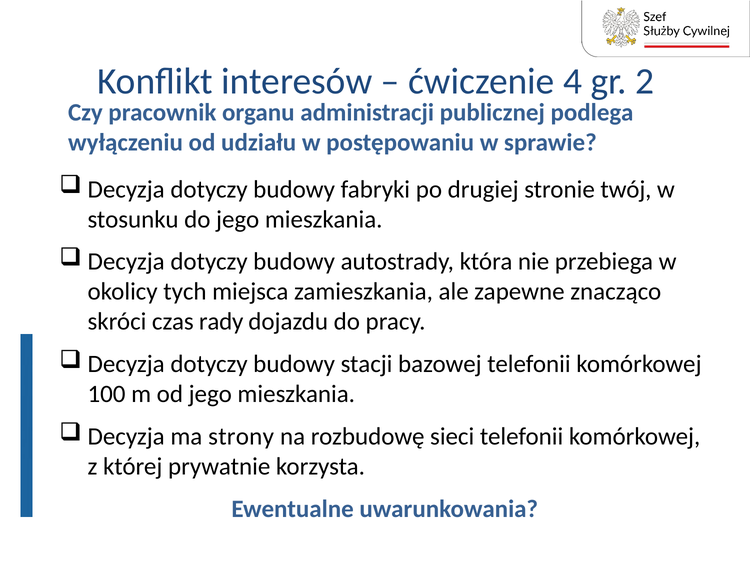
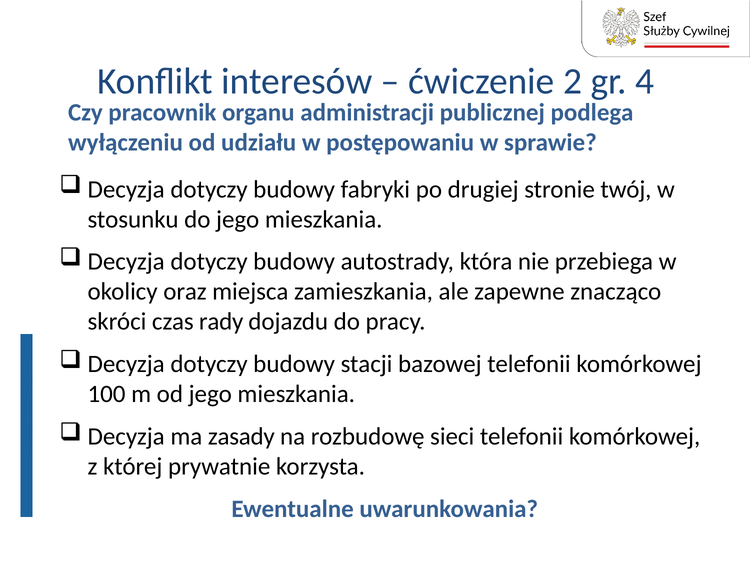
4: 4 -> 2 (573, 81)
2: 2 -> 4 (645, 81)
tych: tych -> oraz (185, 292)
strony: strony -> zasady (241, 437)
